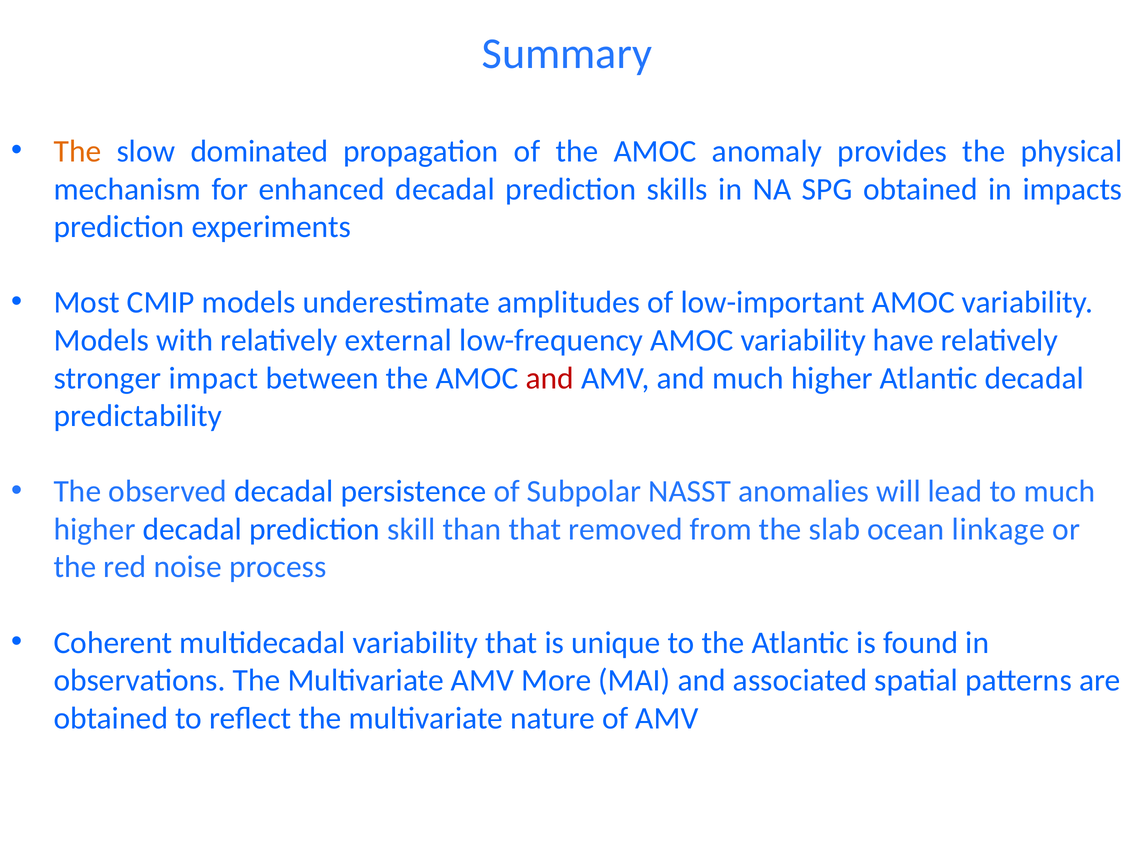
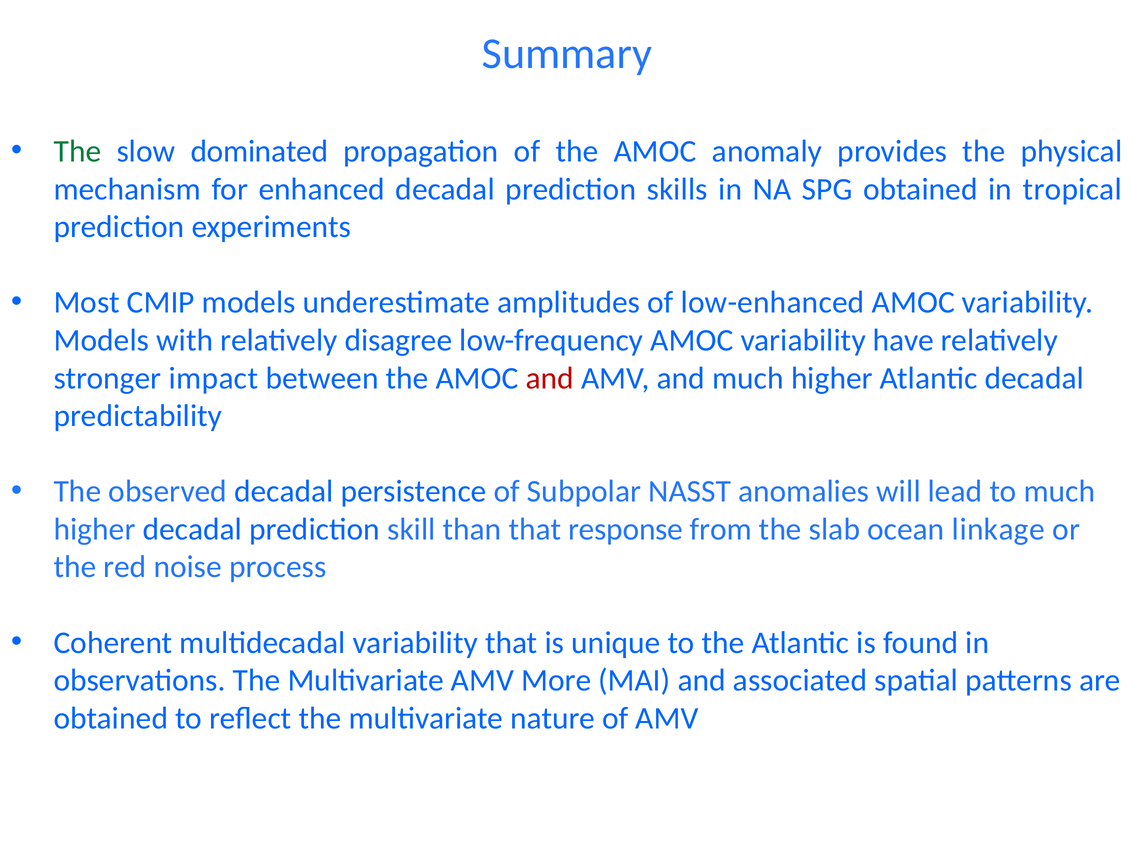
The colour: orange -> green (77, 151)
impacts: impacts -> tropical (1072, 189)
low-important: low-important -> low-enhanced (773, 303)
external: external -> disagree (398, 341)
removed: removed -> response (626, 530)
